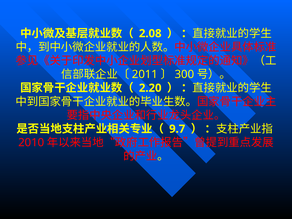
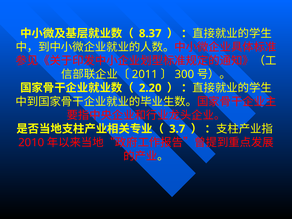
2.08: 2.08 -> 8.37 (150, 33)
9.7: 9.7 -> 3.7 (177, 129)
